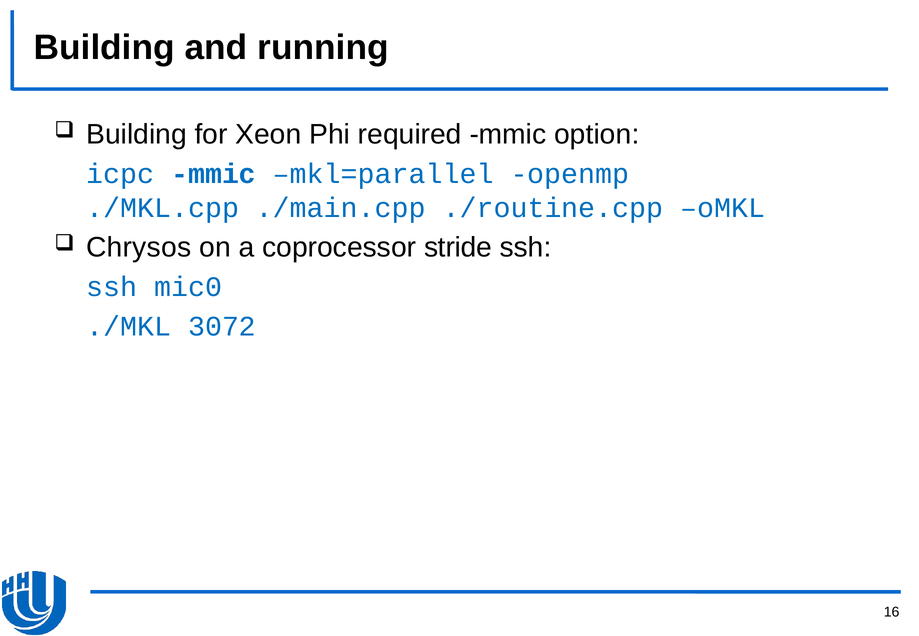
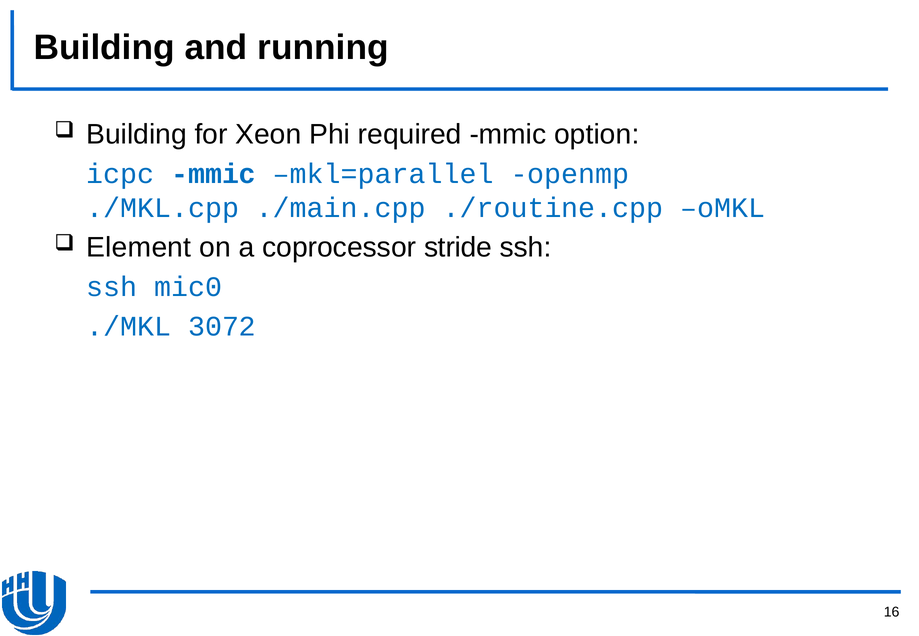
Chrysos: Chrysos -> Element (139, 247)
